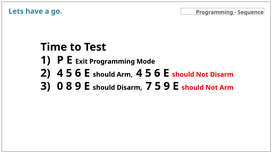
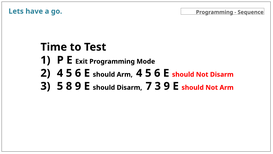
0: 0 -> 5 (60, 86)
7 5: 5 -> 3 (158, 86)
